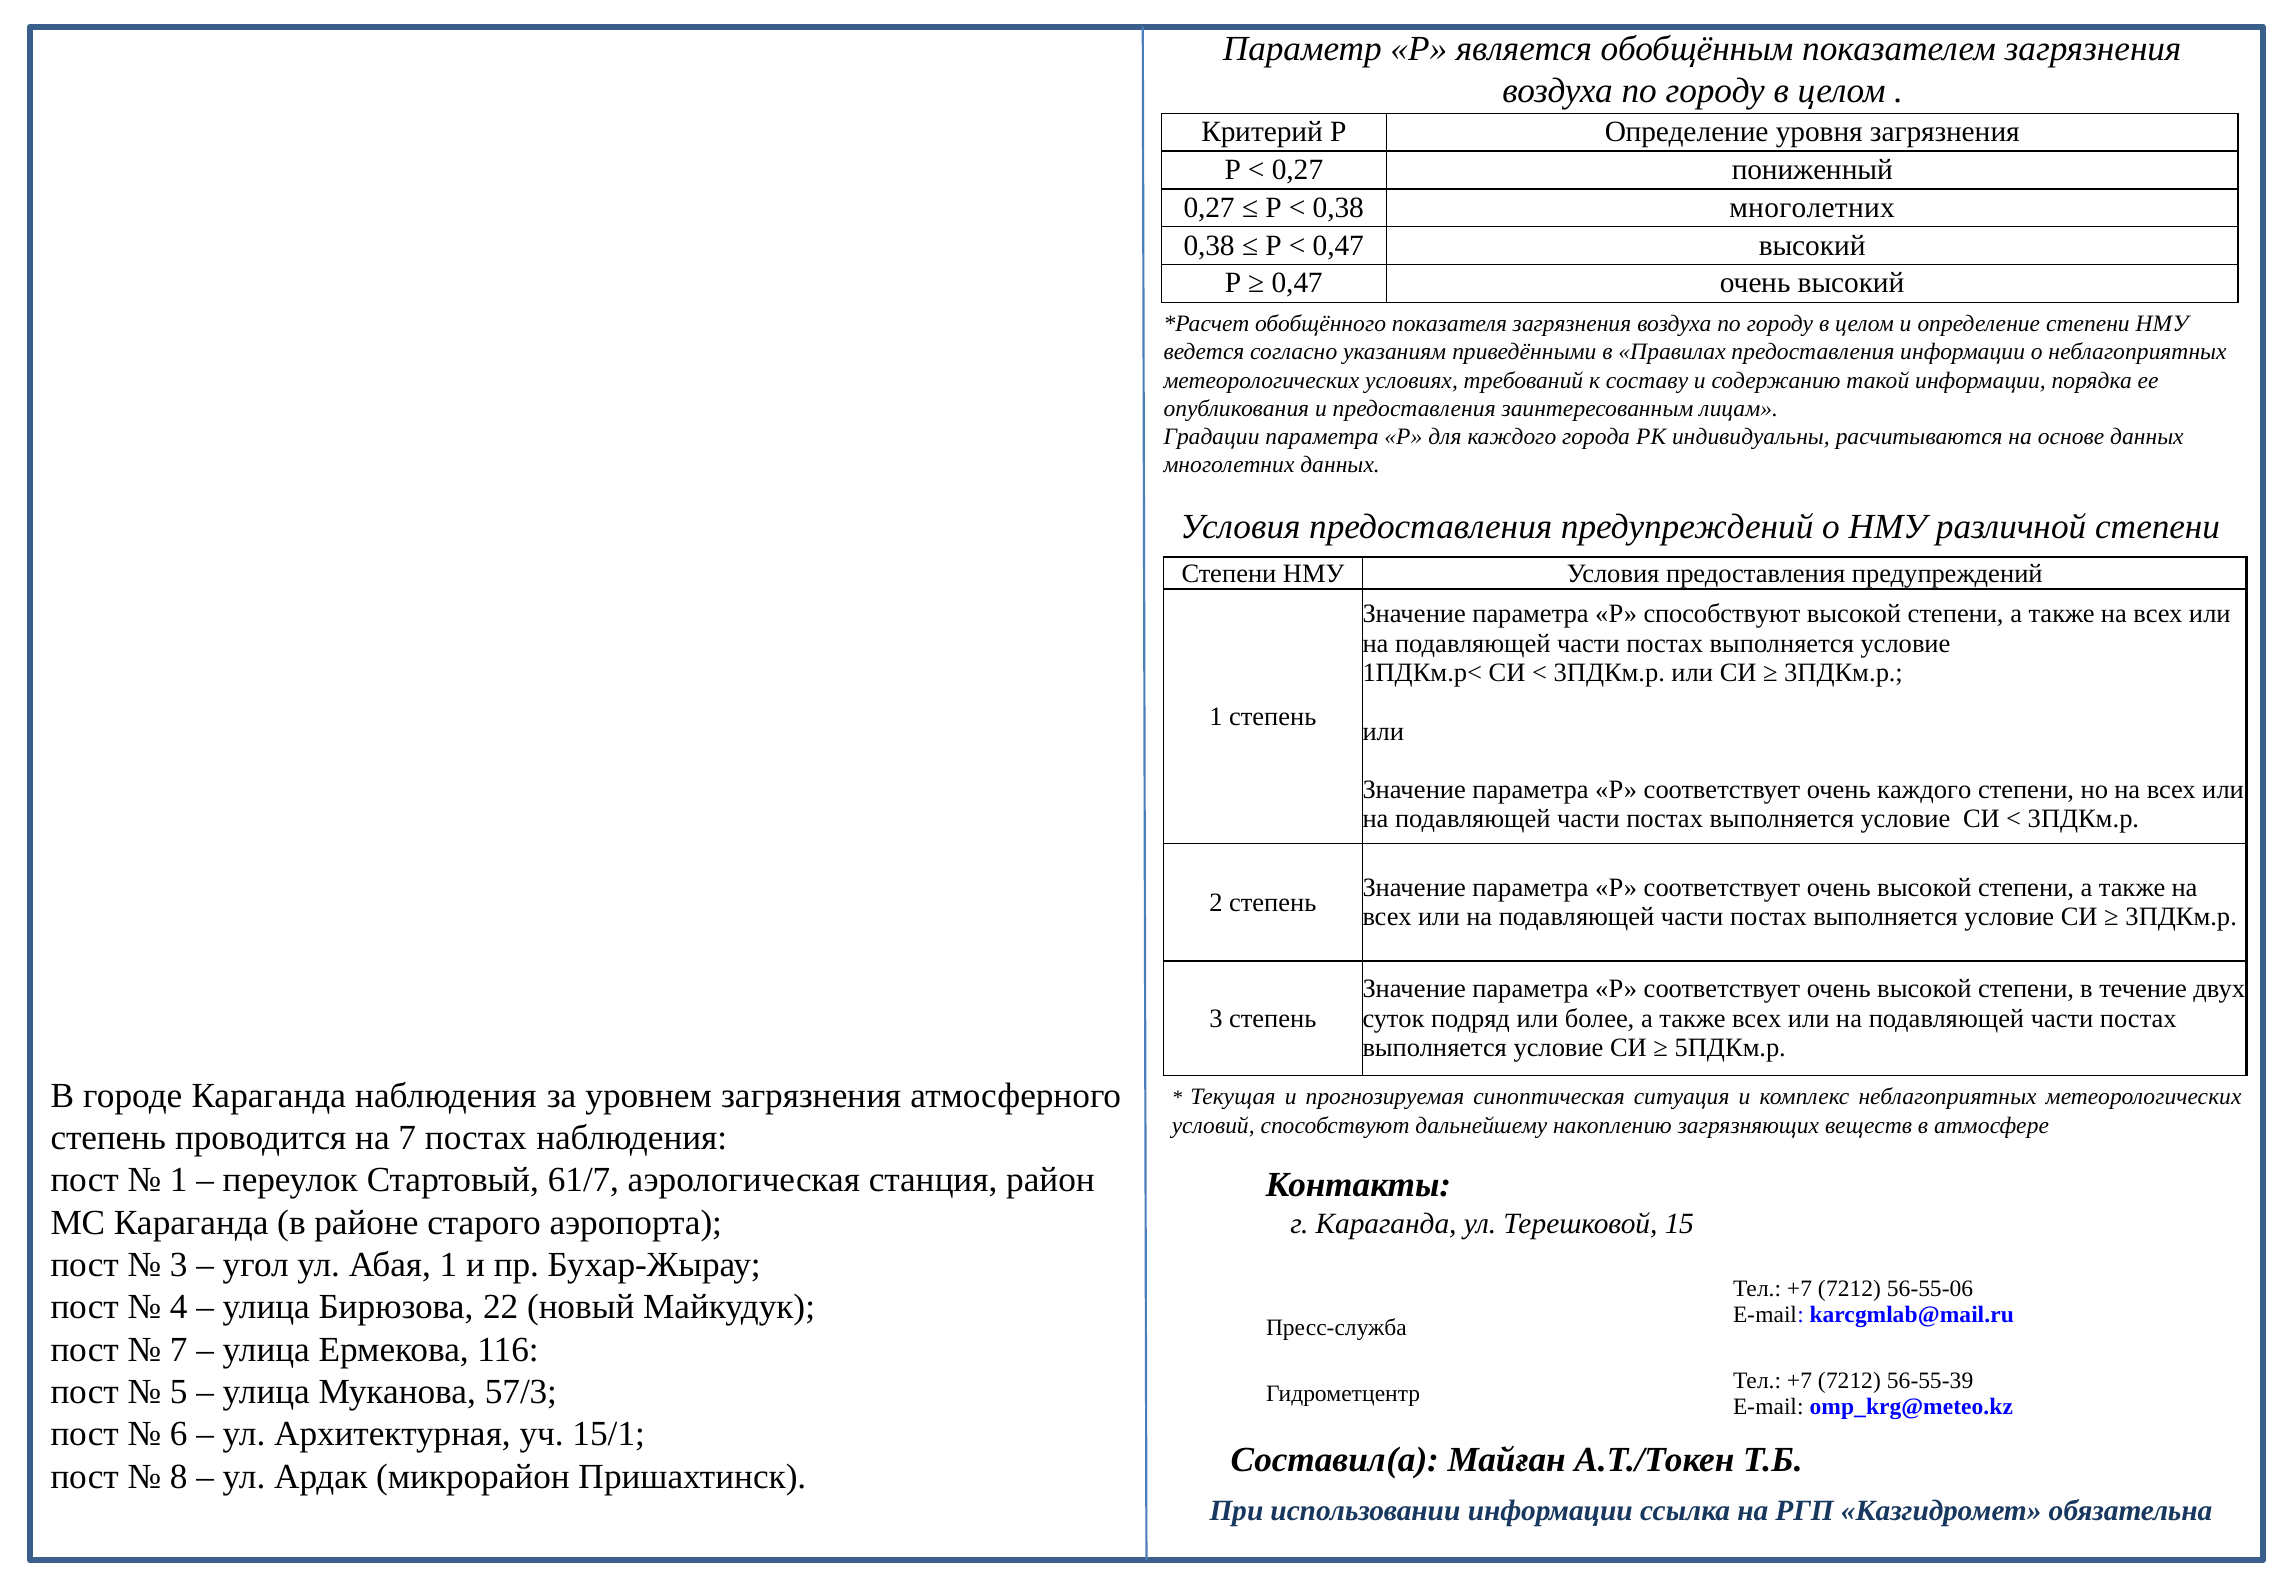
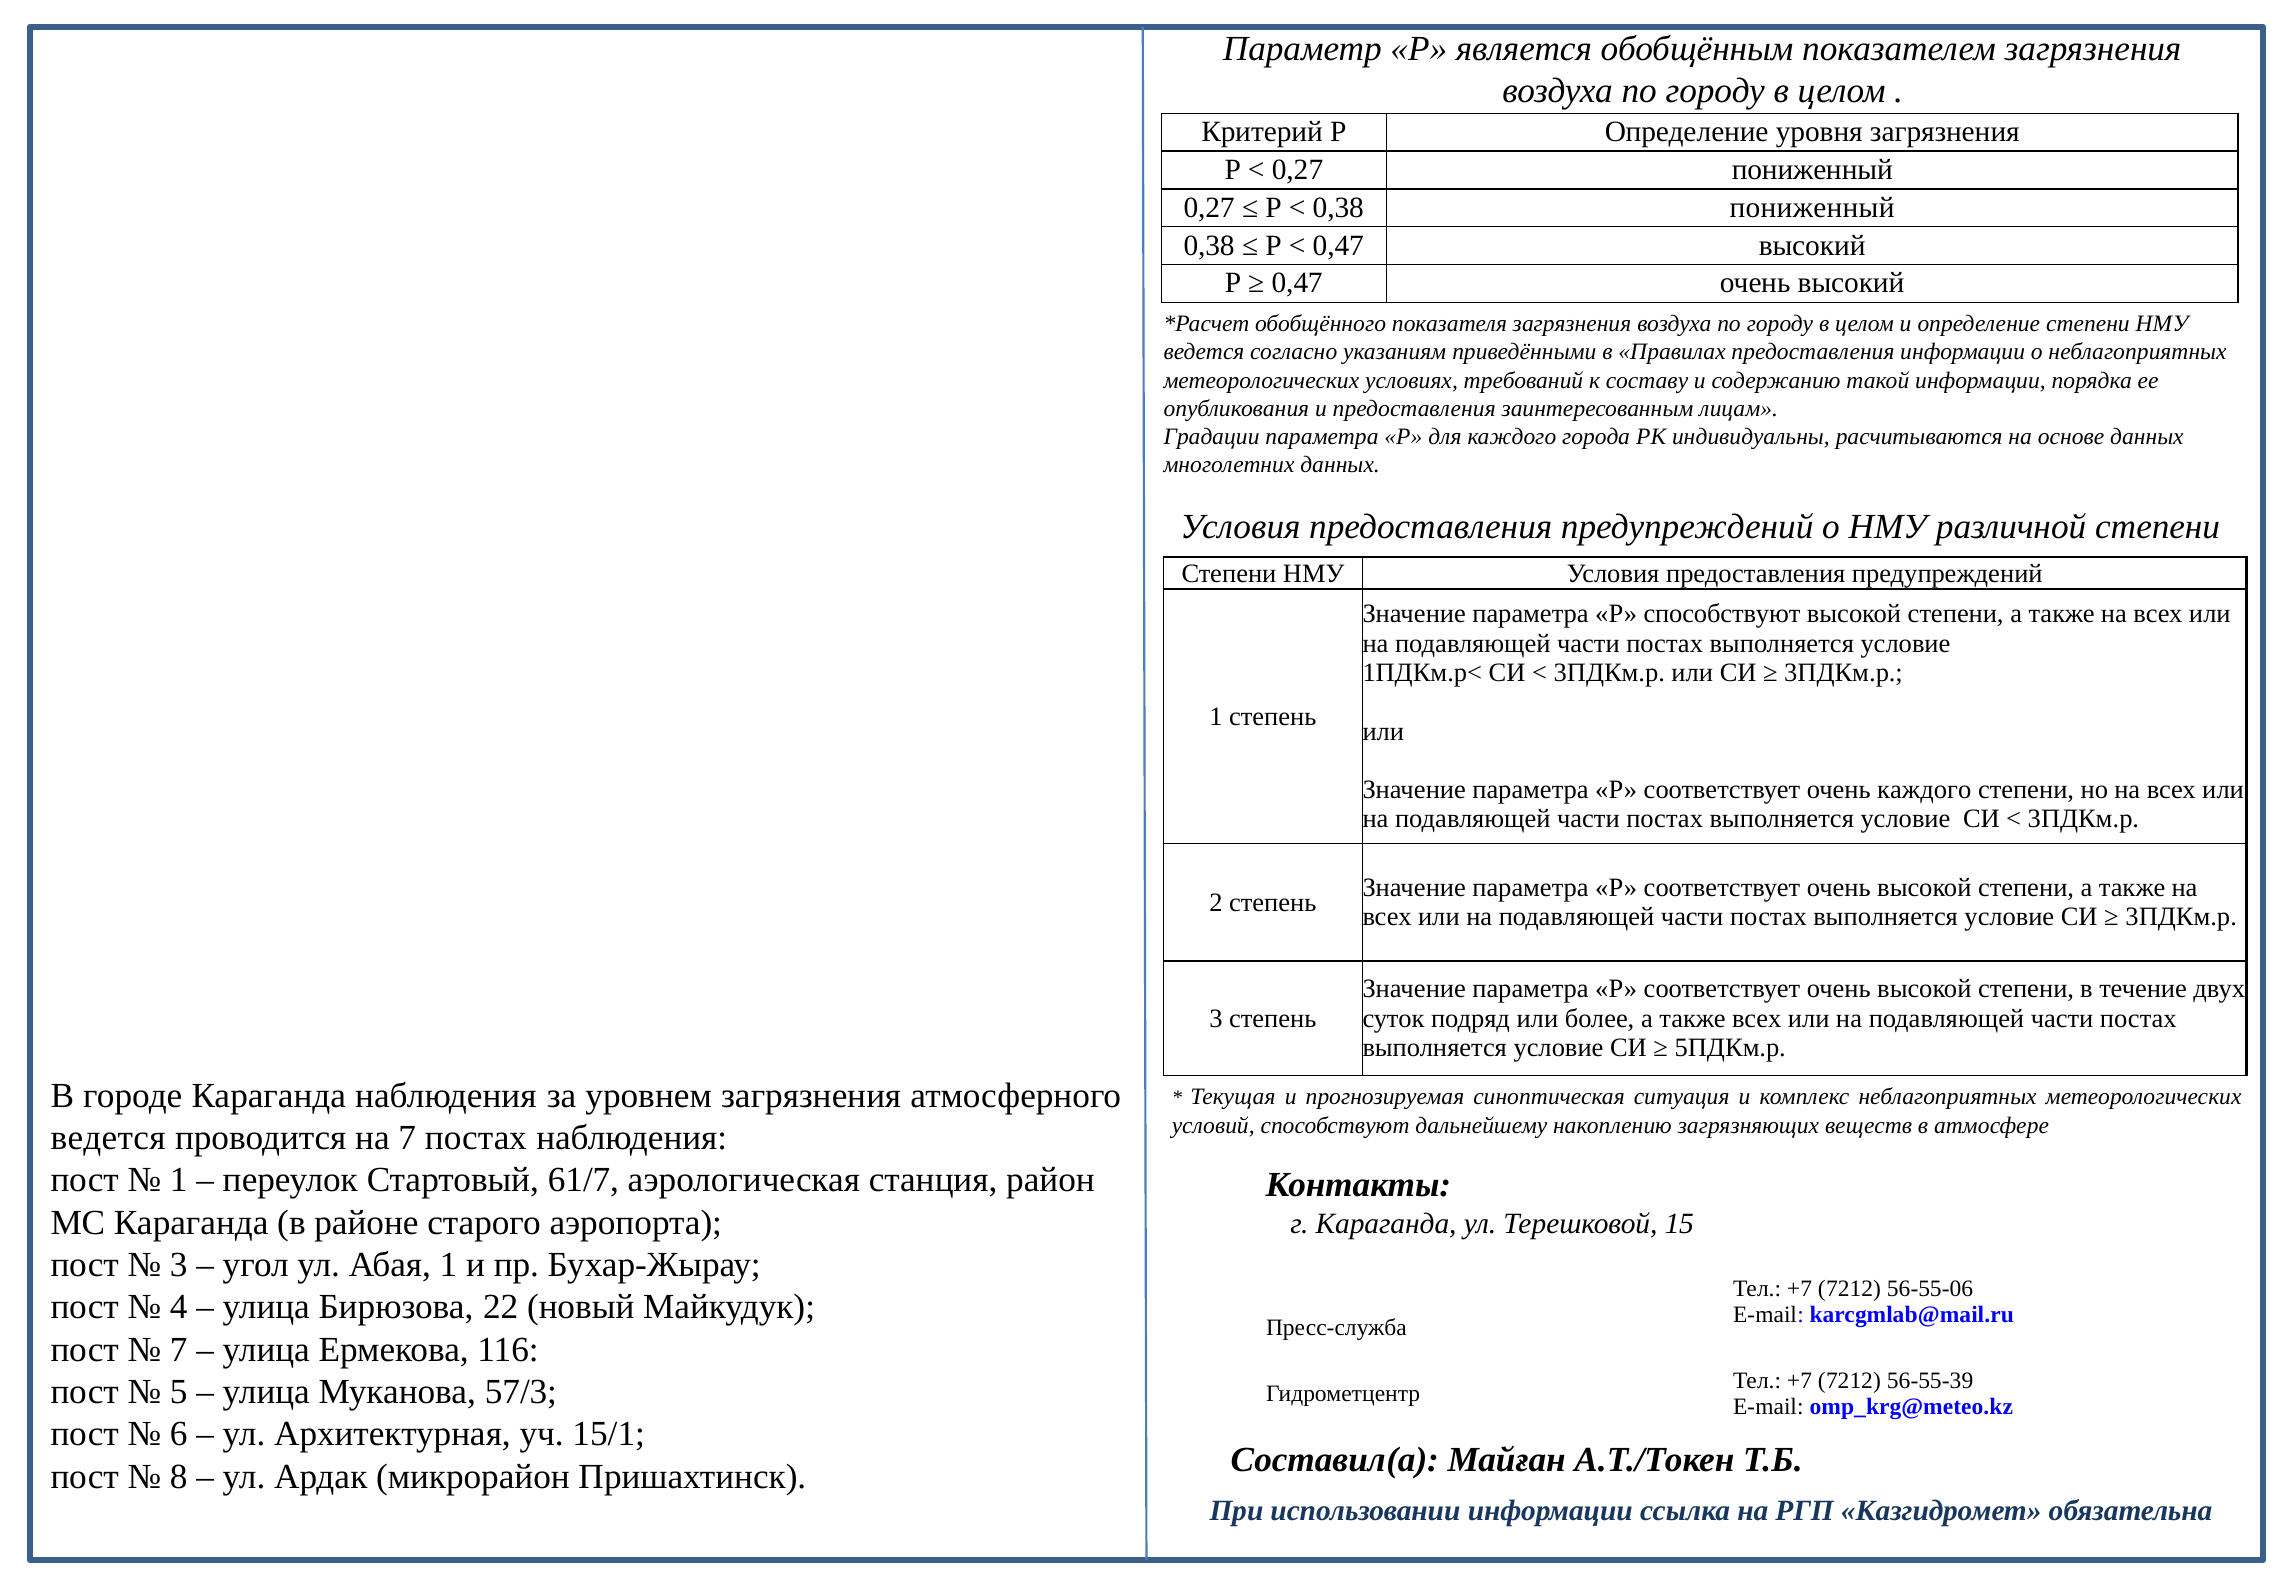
0,38 многолетних: многолетних -> пониженный (1812, 208)
степень: степень -> ведется (108, 1138)
